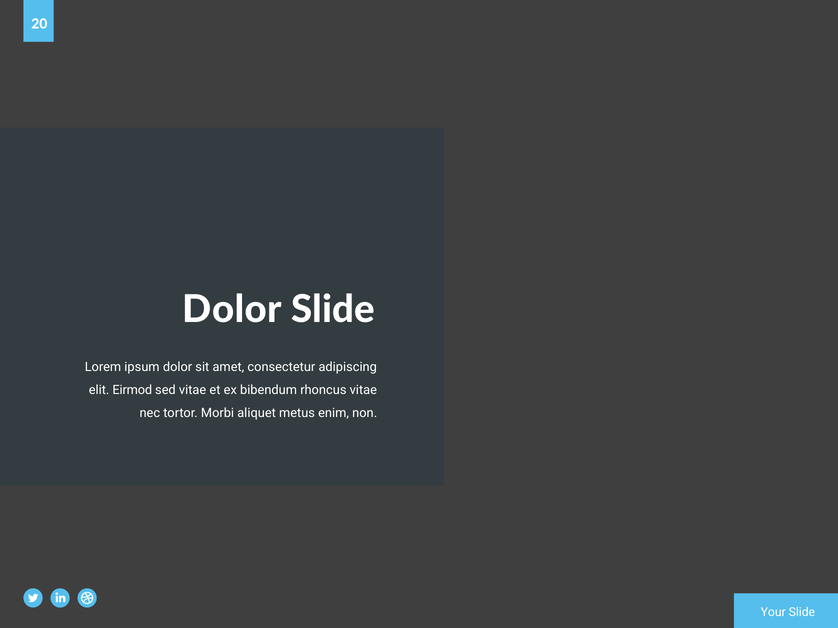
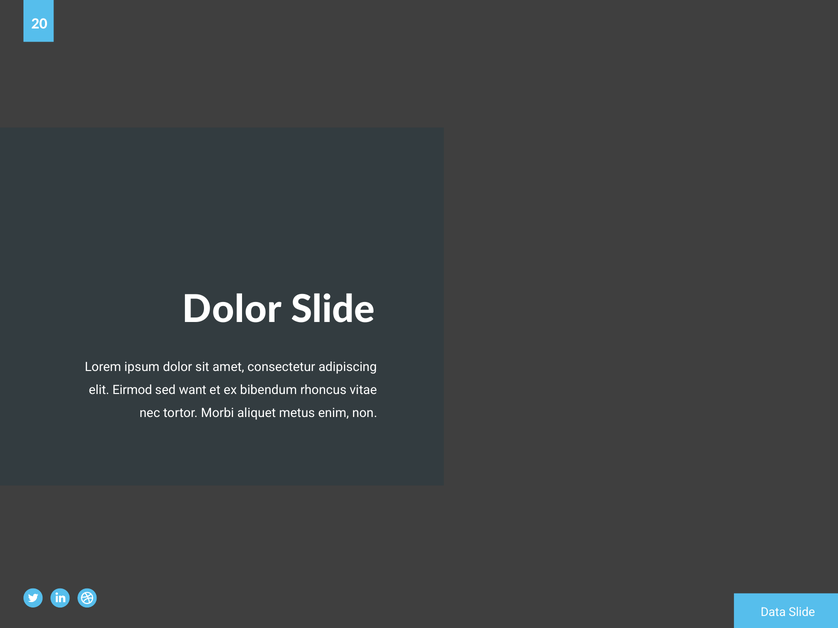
sed vitae: vitae -> want (193, 390)
Your: Your -> Data (773, 613)
